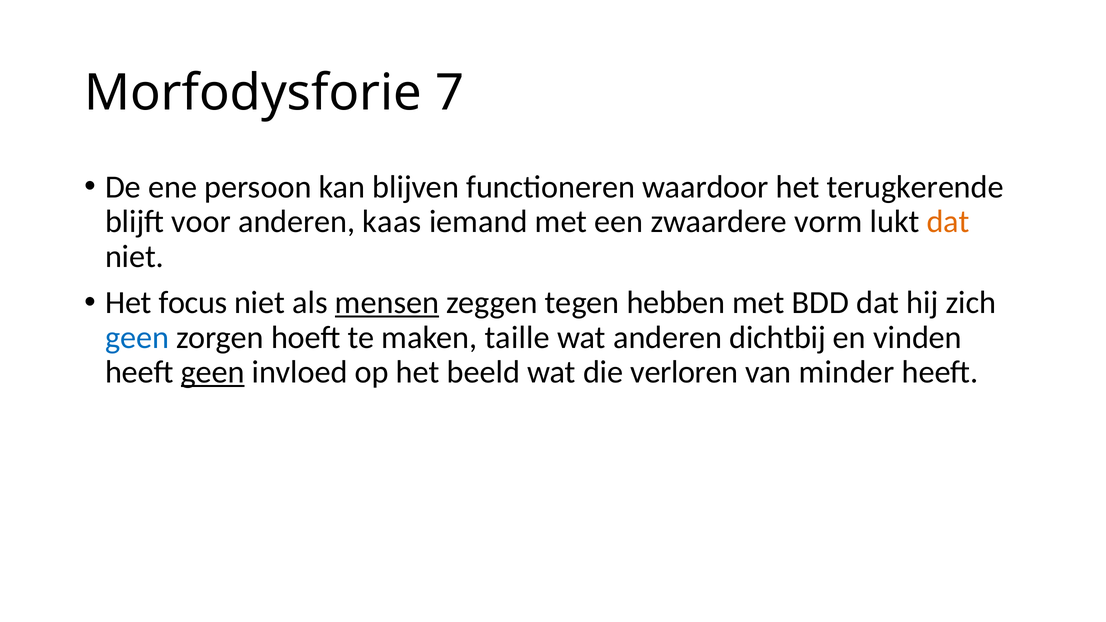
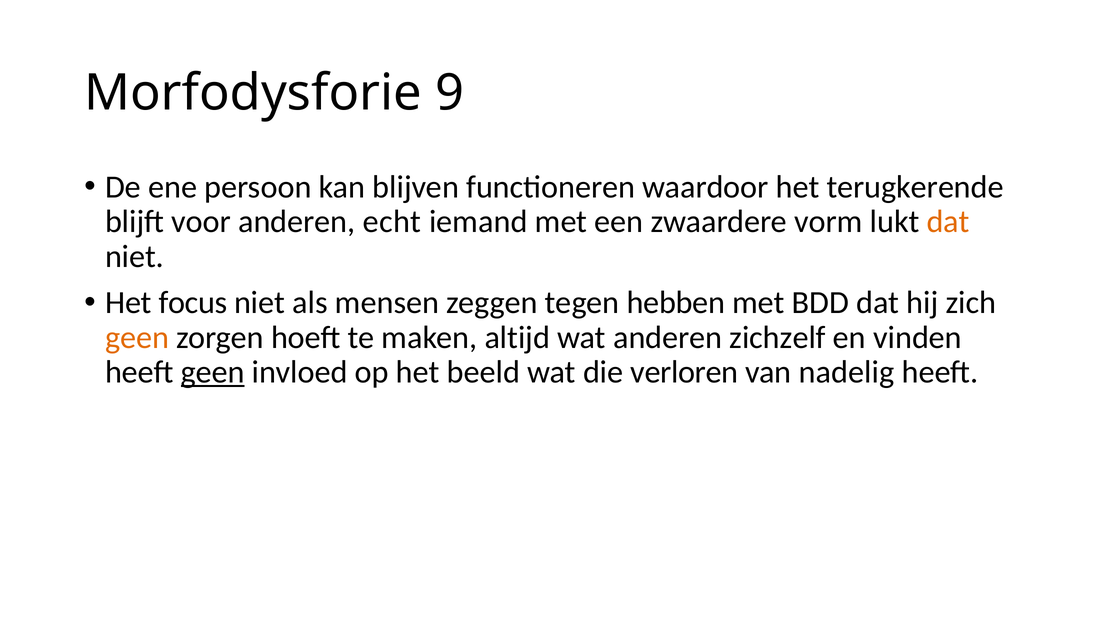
7: 7 -> 9 (450, 93)
kaas: kaas -> echt (392, 222)
mensen underline: present -> none (387, 303)
geen colour: blue -> orange (137, 338)
taille: taille -> altijd (517, 338)
dichtbij: dichtbij -> zichzelf (778, 338)
minder: minder -> nadelig (847, 372)
